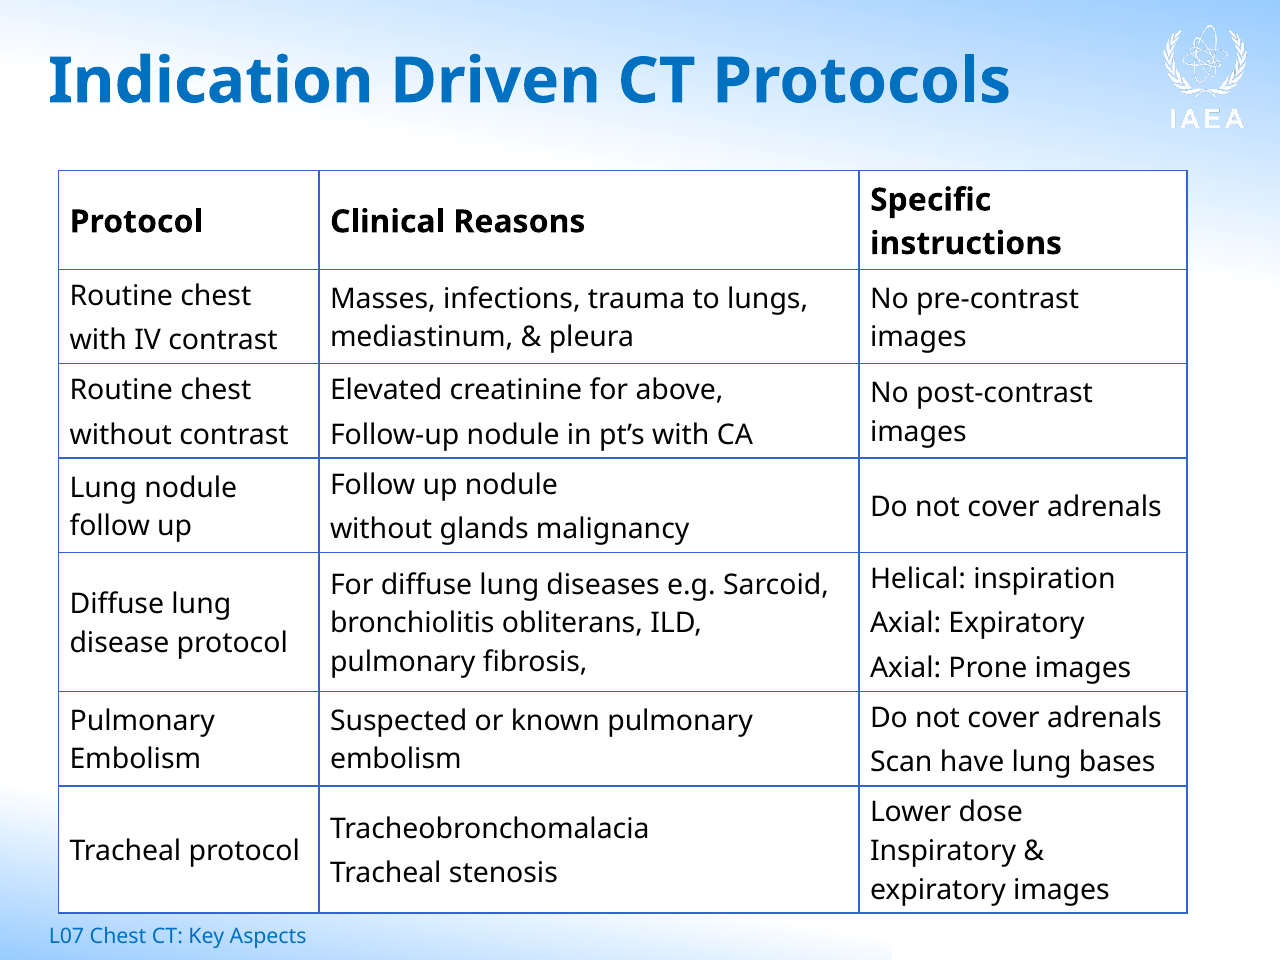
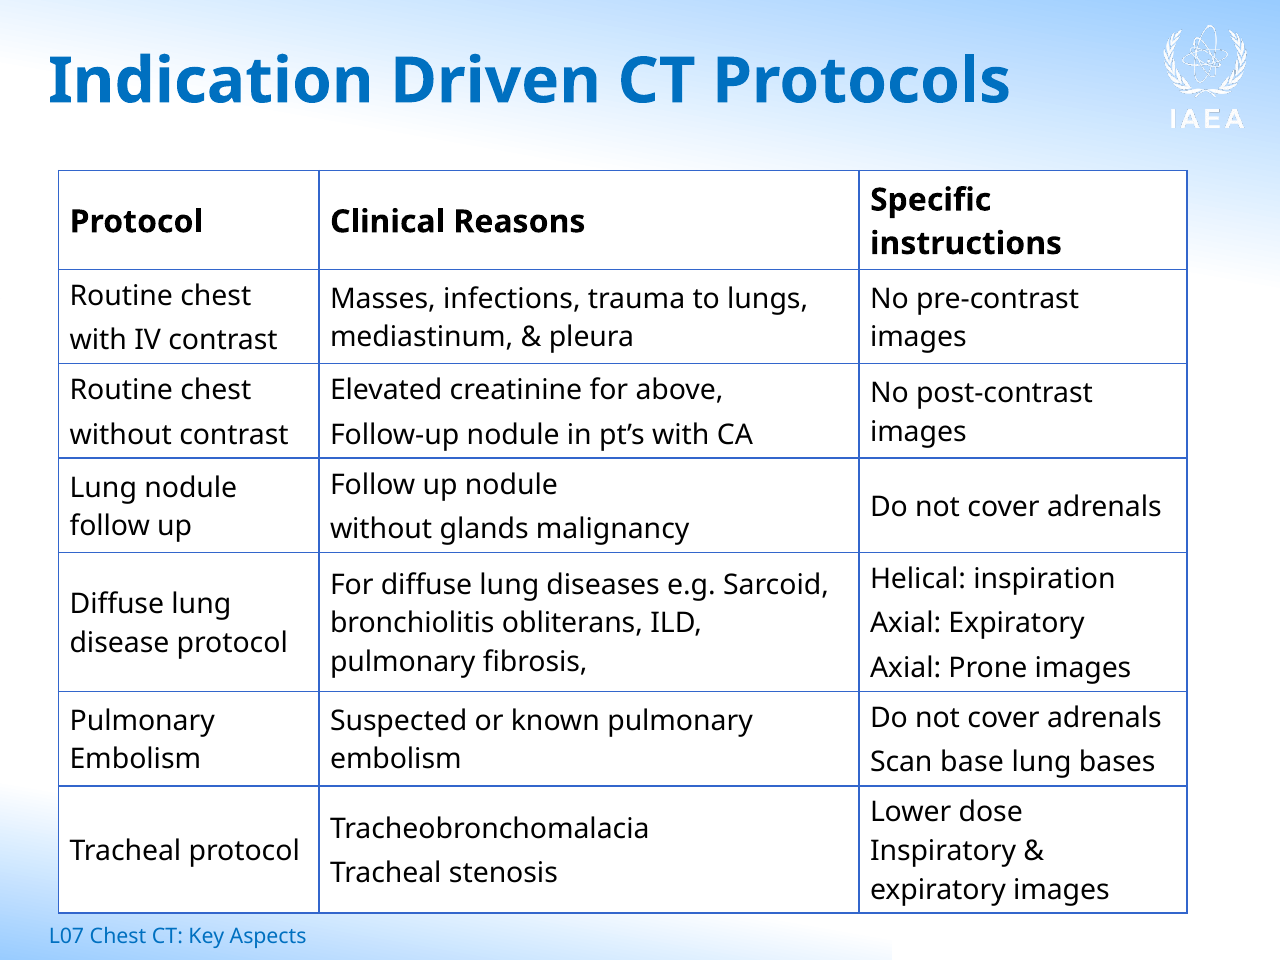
have: have -> base (972, 762)
